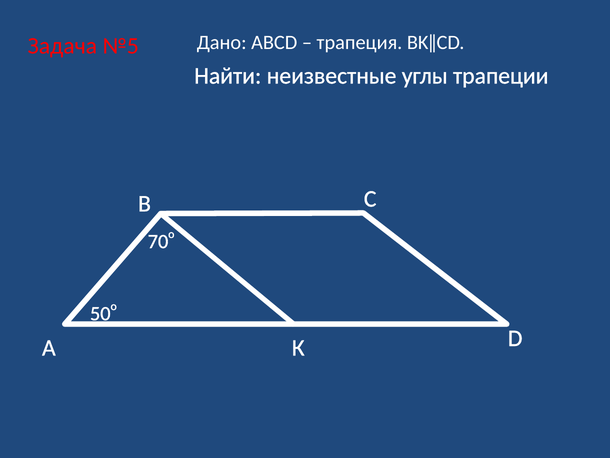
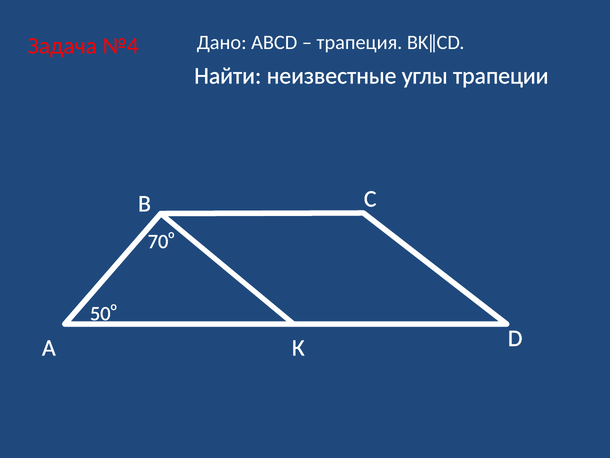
№5: №5 -> №4 (121, 46)
